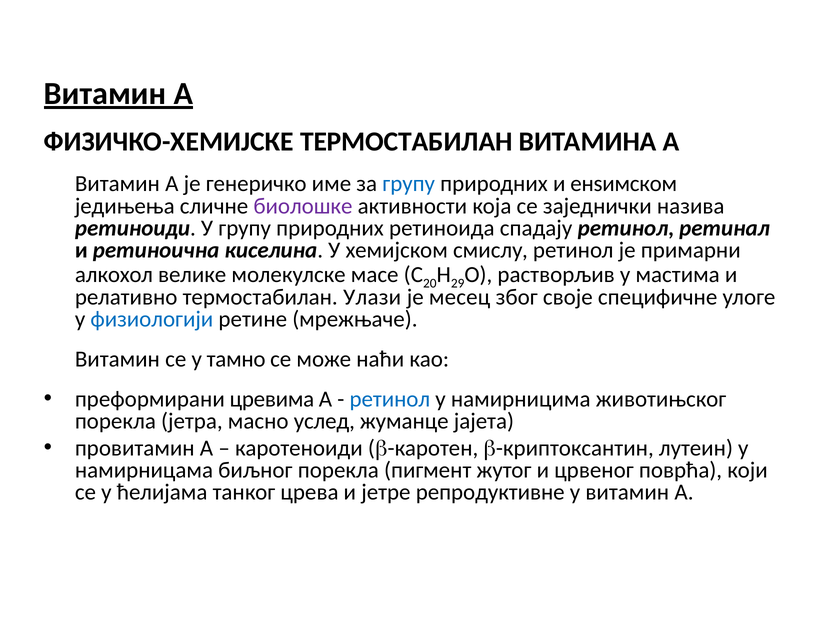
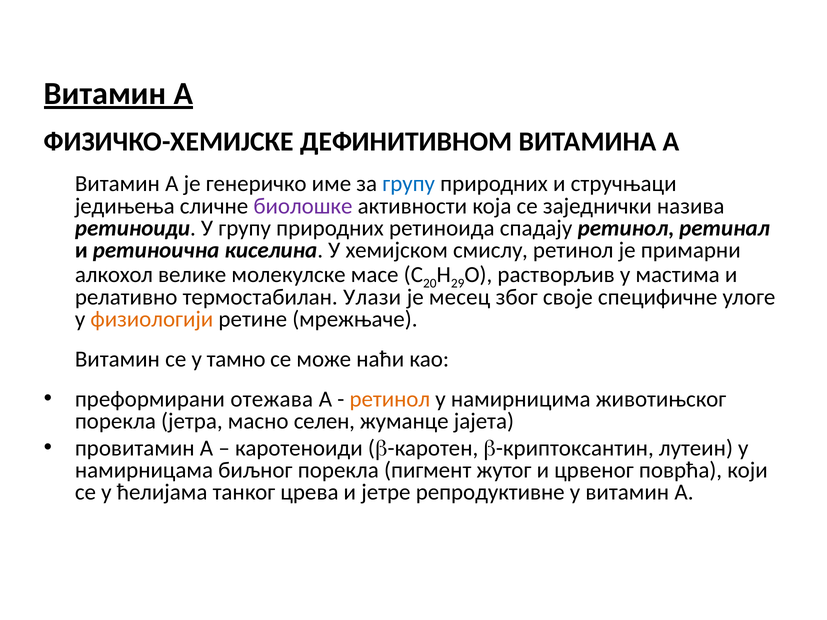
ФИЗИЧКО-ХЕМИЈСКЕ ТЕРМОСТАБИЛАН: ТЕРМОСТАБИЛАН -> ДЕФИНИТИВНОМ (406, 142)
енѕимском: енѕимском -> стручњаци (624, 184)
физиологији colour: blue -> orange (152, 319)
цревима: цревима -> отежава (272, 399)
ретинол colour: blue -> orange (390, 399)
услед: услед -> селен (324, 421)
